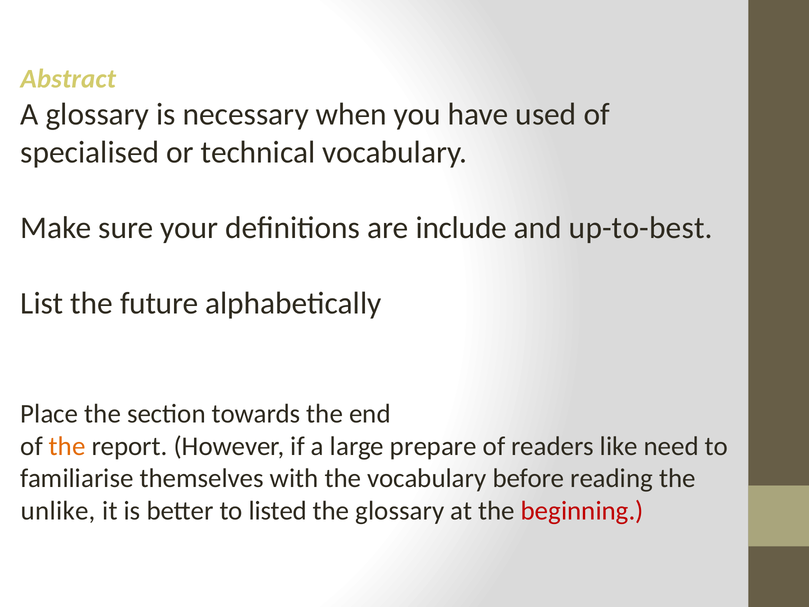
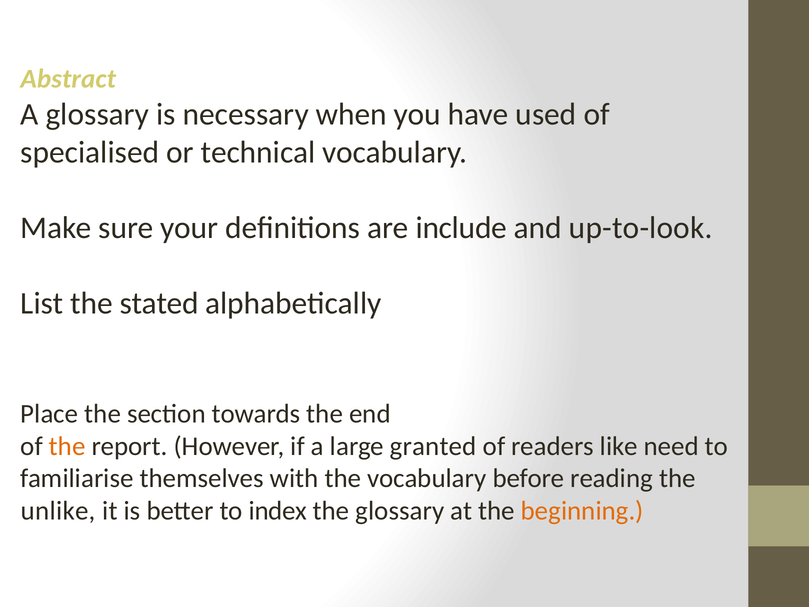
up-to-best: up-to-best -> up-to-look (641, 228)
future: future -> stated (159, 303)
prepare: prepare -> granted (433, 446)
listed: listed -> index (278, 511)
beginning colour: red -> orange (582, 511)
